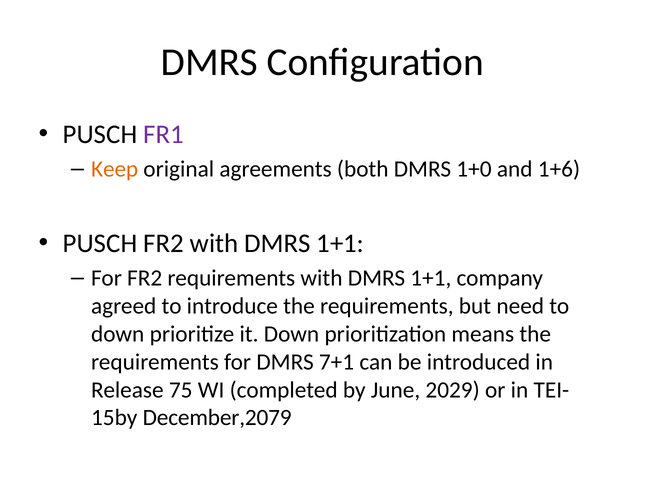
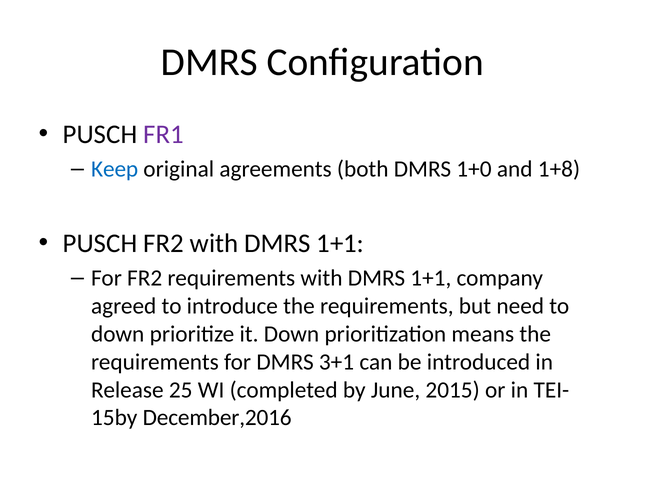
Keep colour: orange -> blue (115, 169)
1+6: 1+6 -> 1+8 (559, 169)
7+1: 7+1 -> 3+1 (337, 362)
75: 75 -> 25 (181, 390)
2029: 2029 -> 2015 (453, 390)
December,2079: December,2079 -> December,2016 (217, 418)
